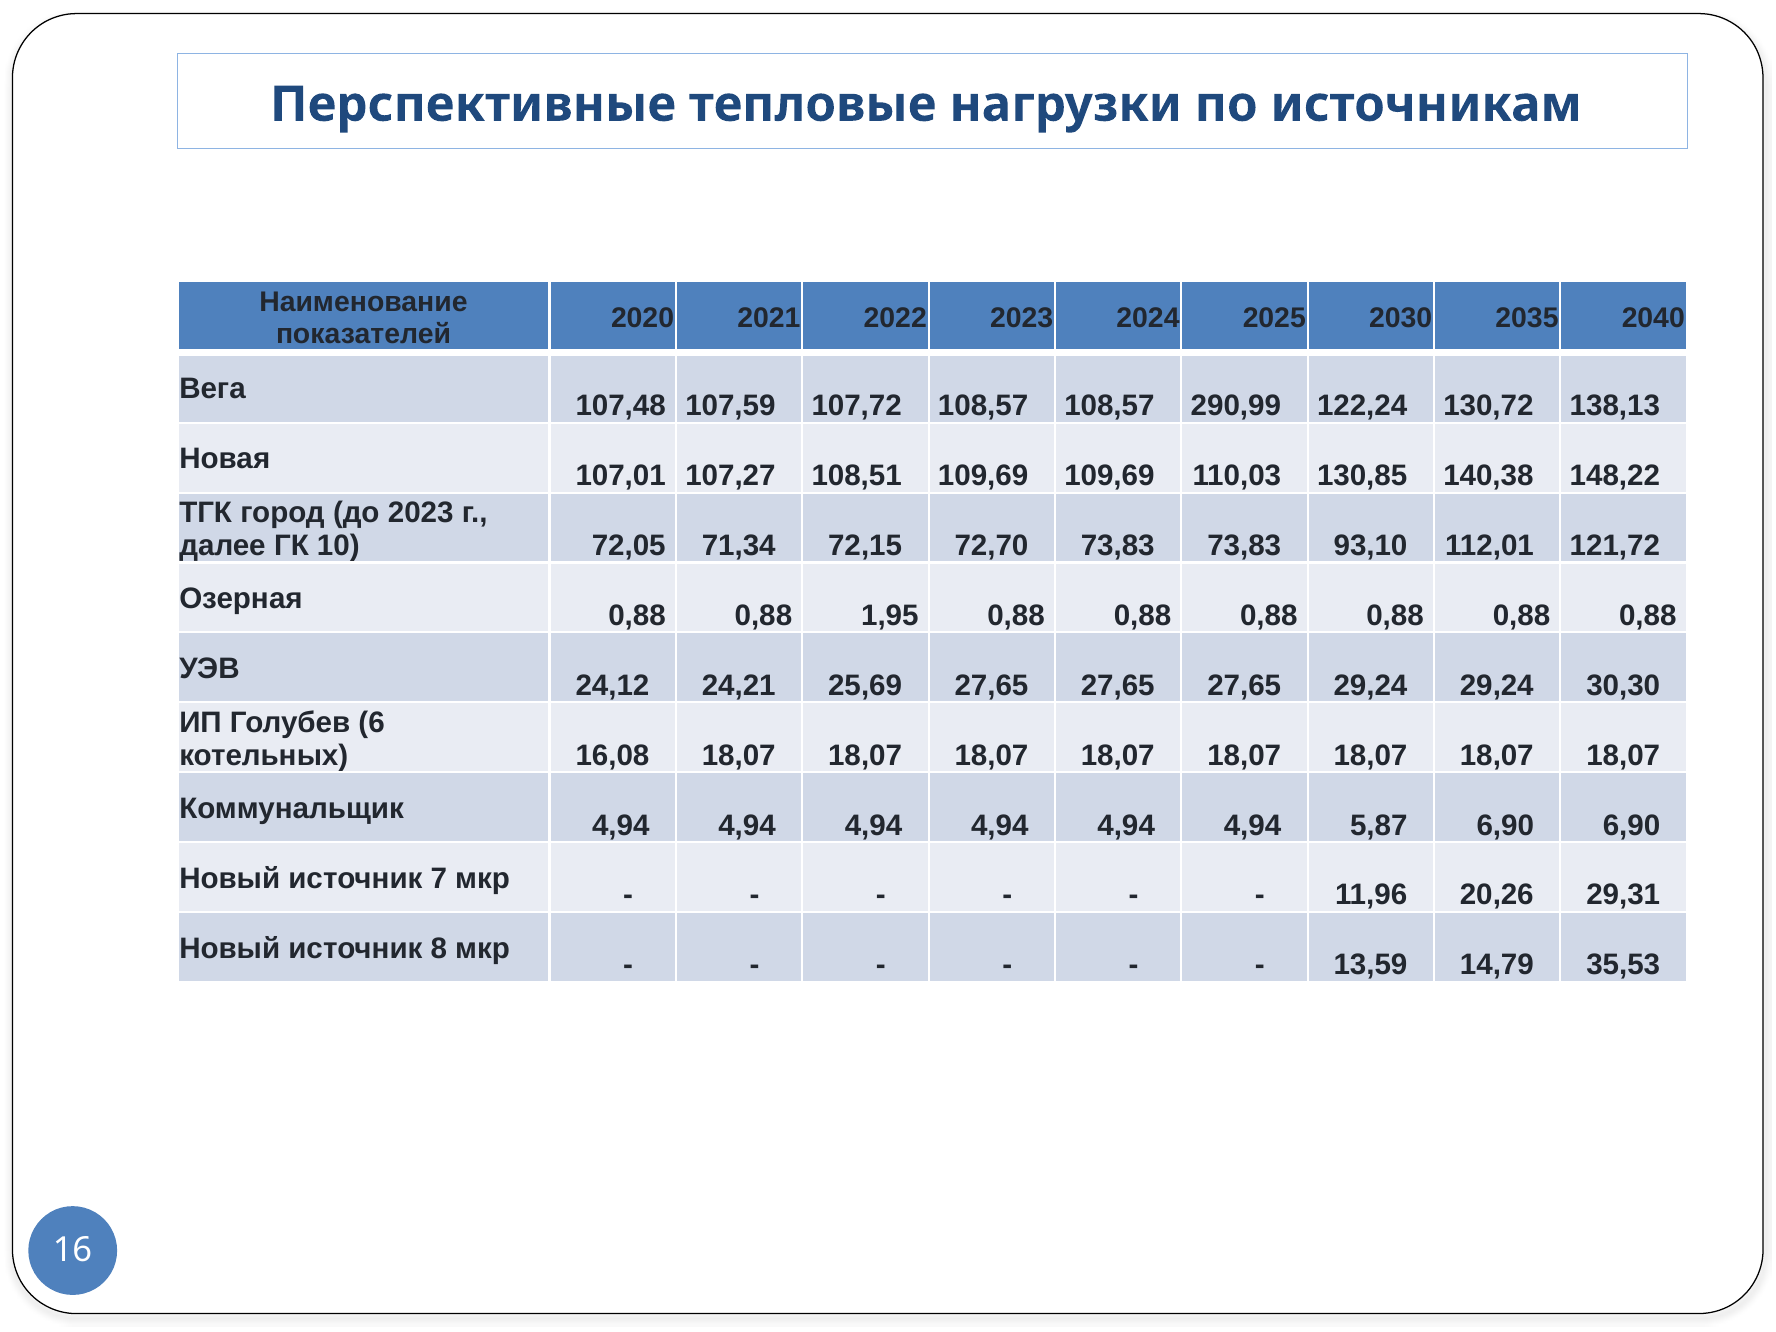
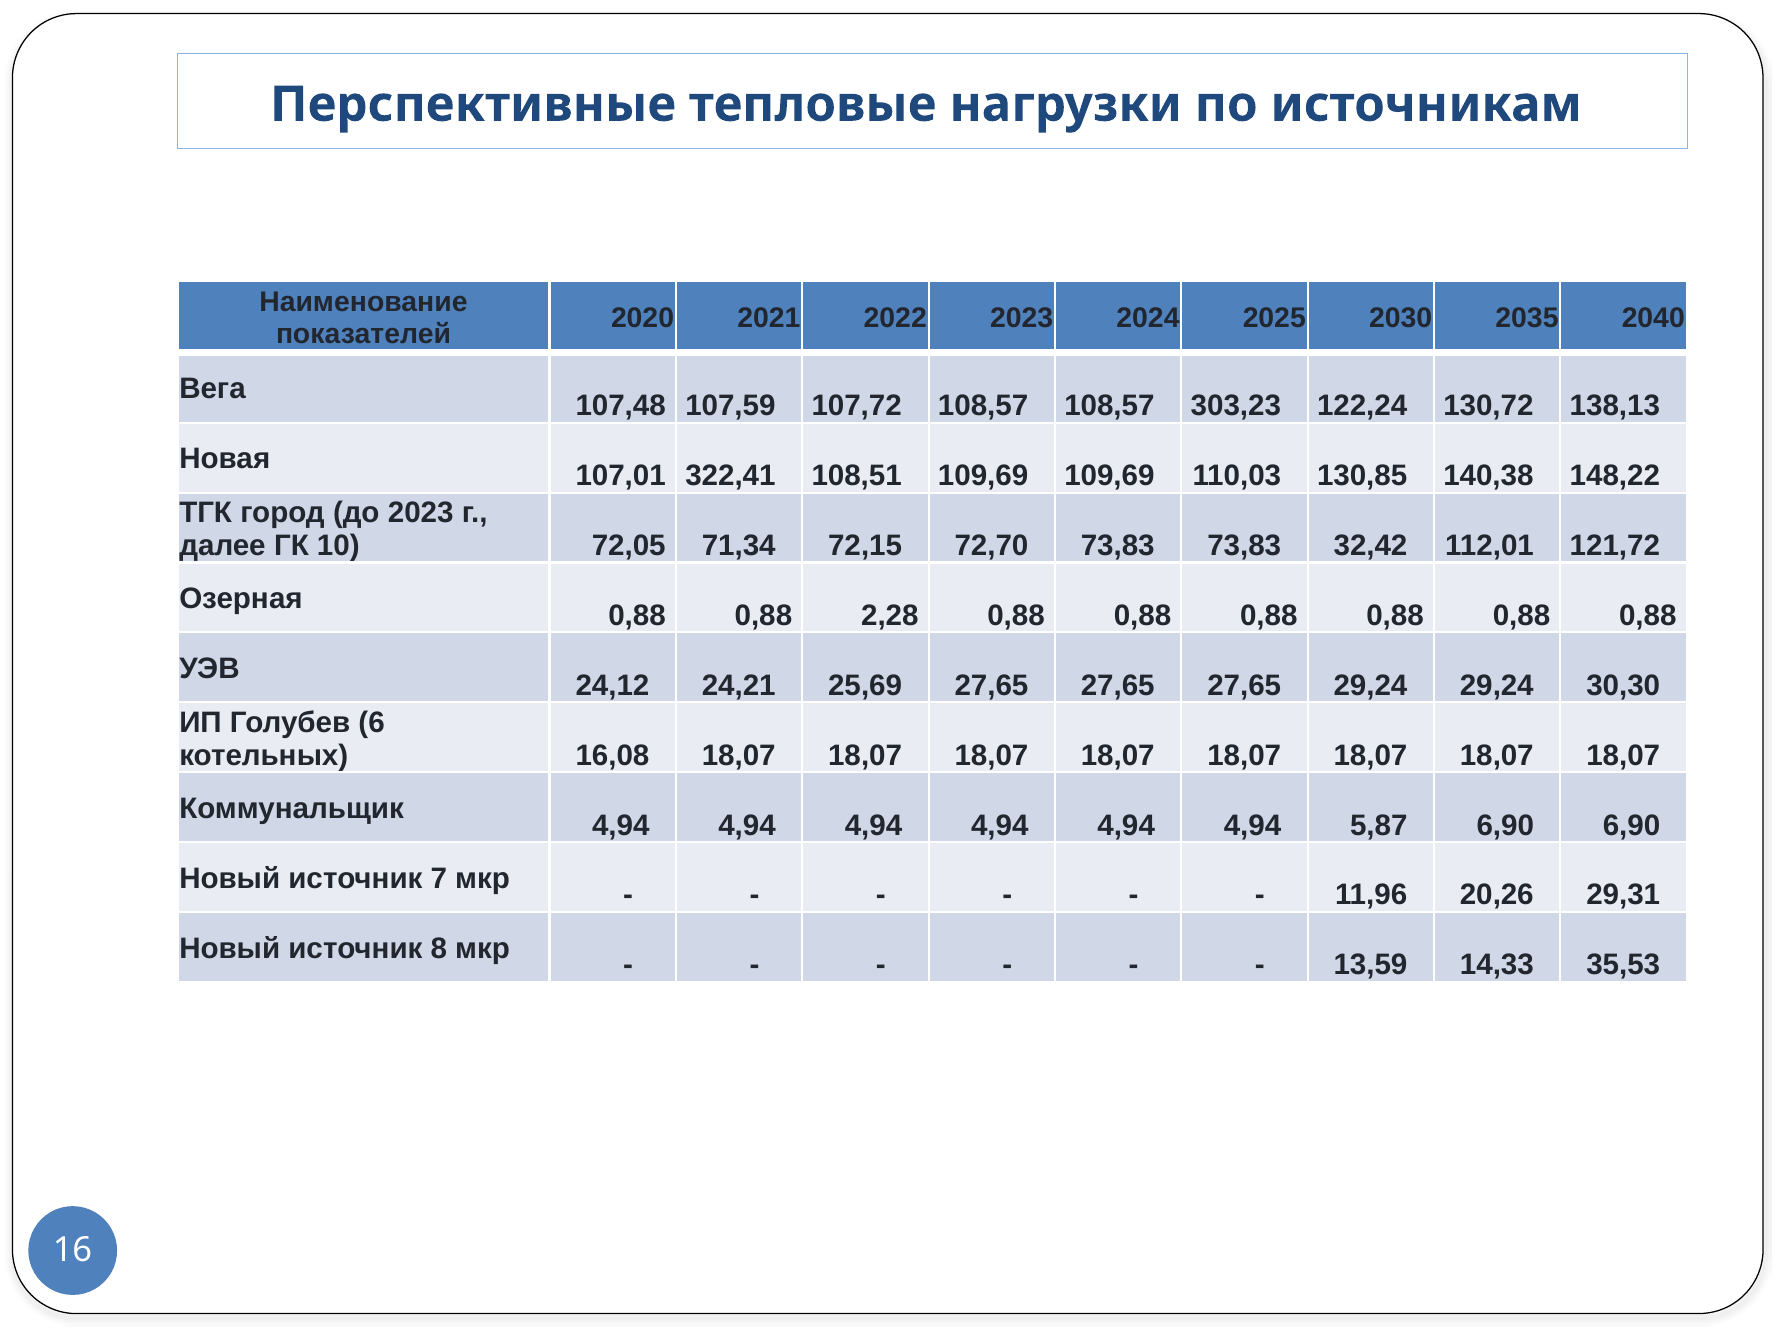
290,99: 290,99 -> 303,23 (1236, 406)
107,27: 107,27 -> 322,41 (730, 476)
93,10: 93,10 -> 32,42 (1371, 546)
1,95: 1,95 -> 2,28 (890, 616)
14,79: 14,79 -> 14,33 (1497, 965)
